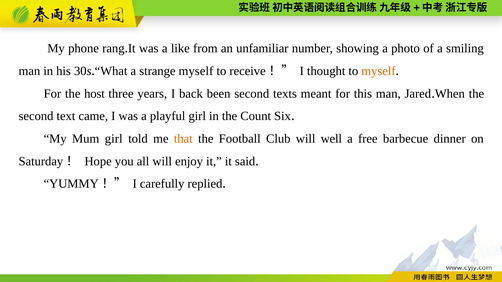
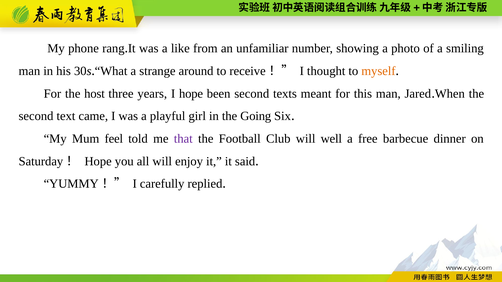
strange myself: myself -> around (196, 71)
I back: back -> hope (191, 94)
Count: Count -> Going (256, 116)
Mum girl: girl -> feel (114, 139)
that colour: orange -> purple (183, 139)
